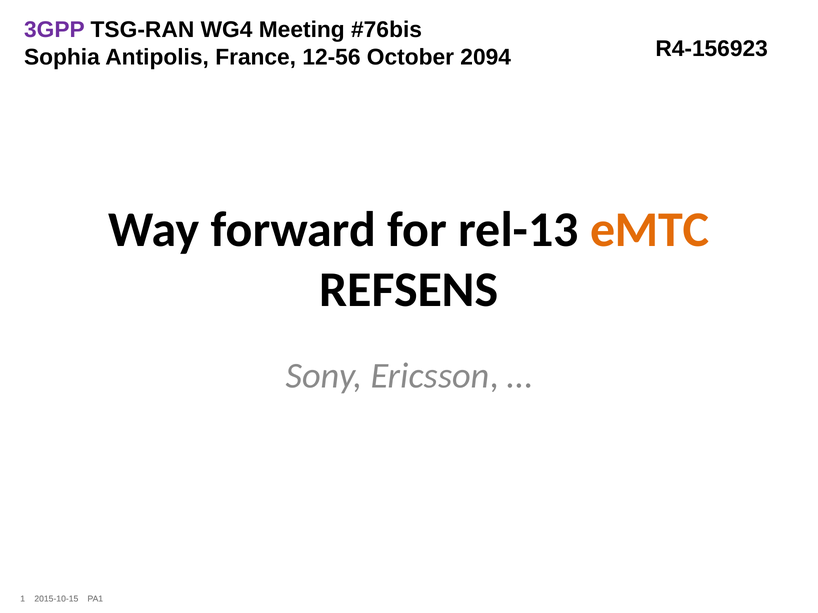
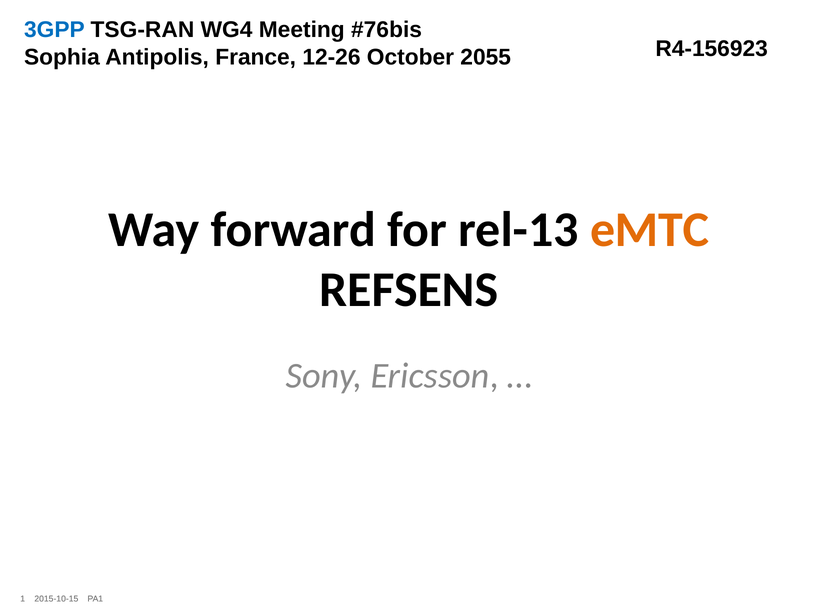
3GPP colour: purple -> blue (54, 30)
12-56: 12-56 -> 12-26 (331, 57)
2094: 2094 -> 2055 (486, 57)
